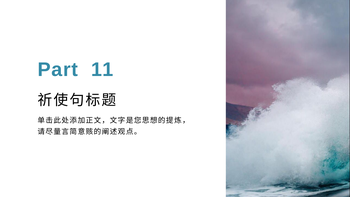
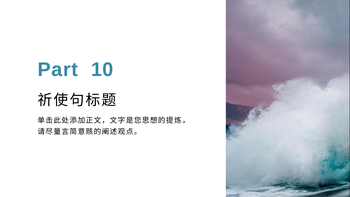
11: 11 -> 10 (102, 69)
